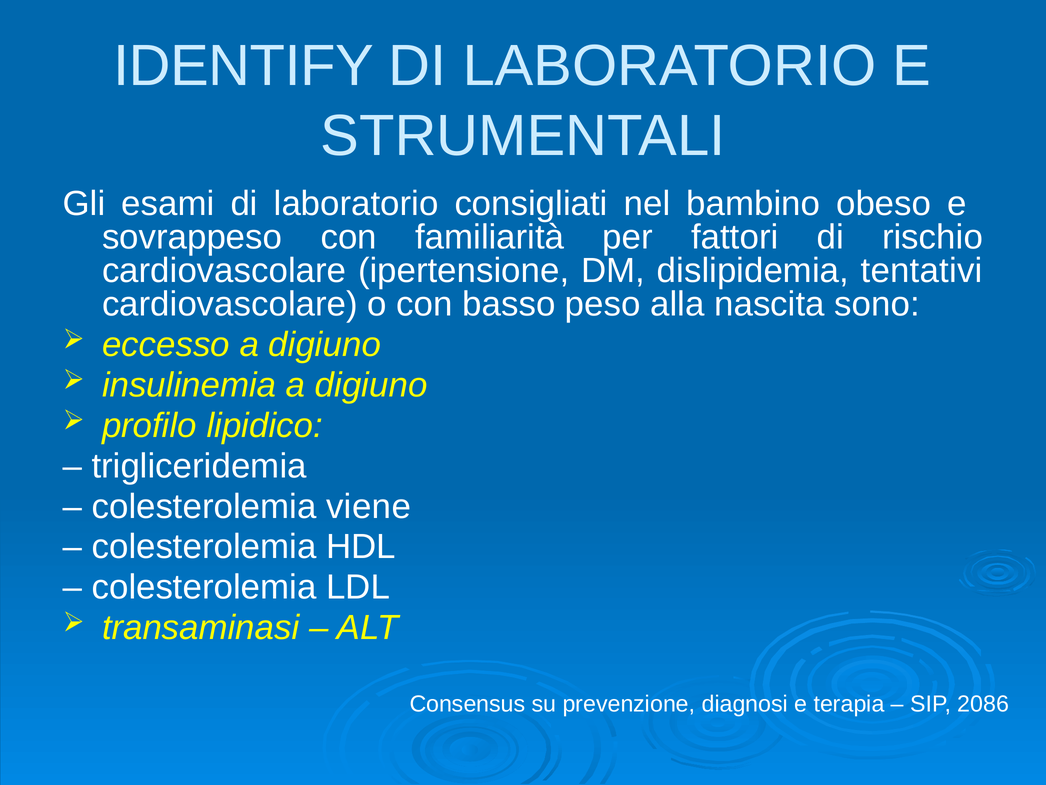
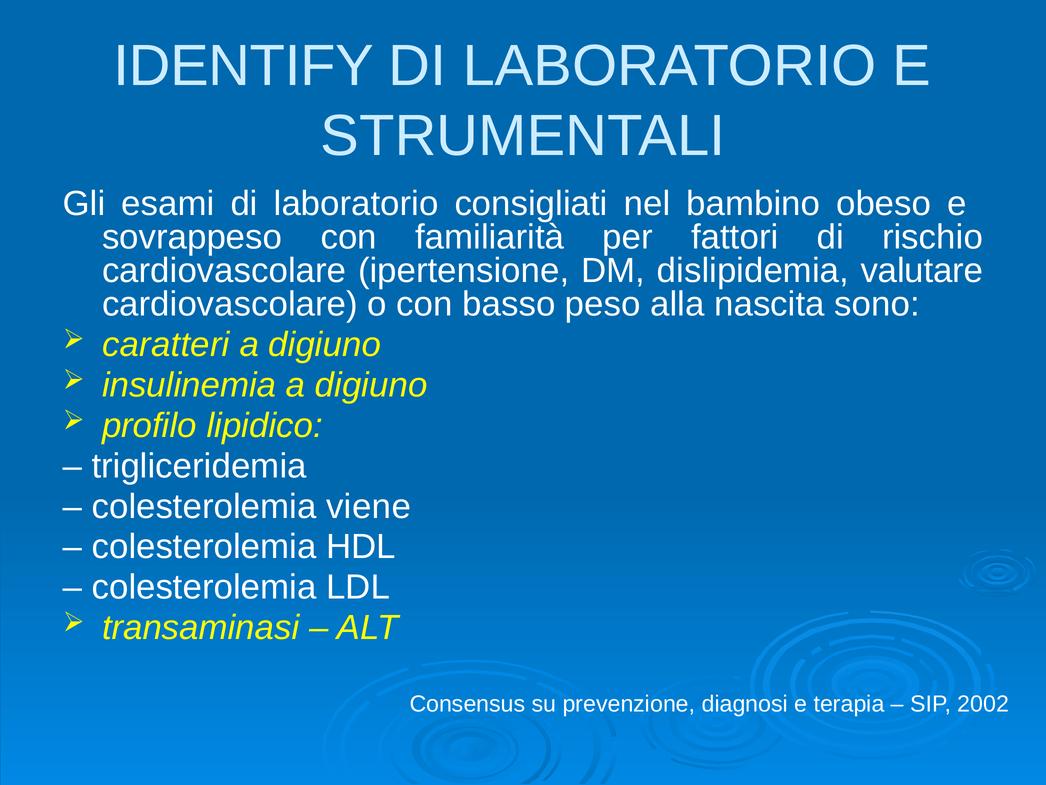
tentativi: tentativi -> valutare (922, 270)
eccesso: eccesso -> caratteri (166, 344)
2086: 2086 -> 2002 (983, 704)
